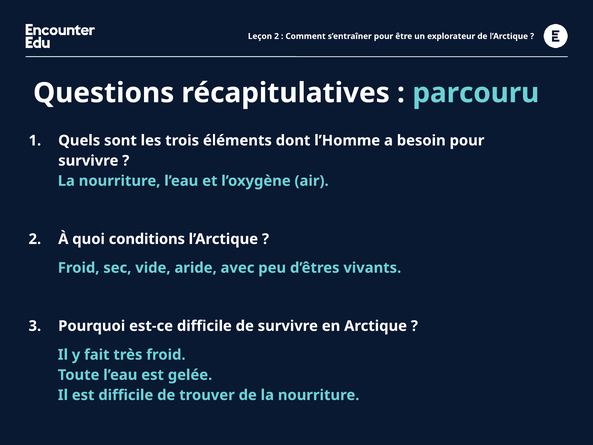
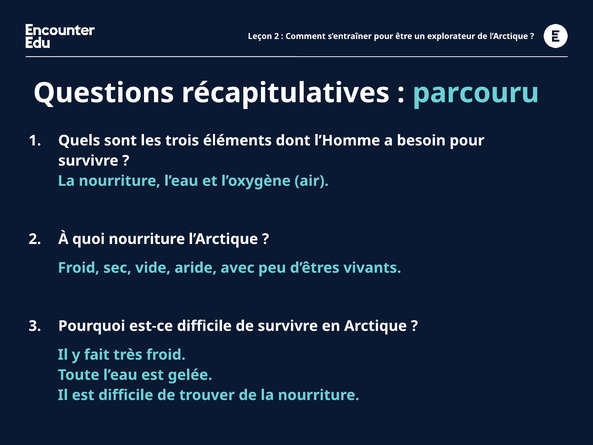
quoi conditions: conditions -> nourriture (147, 239)
